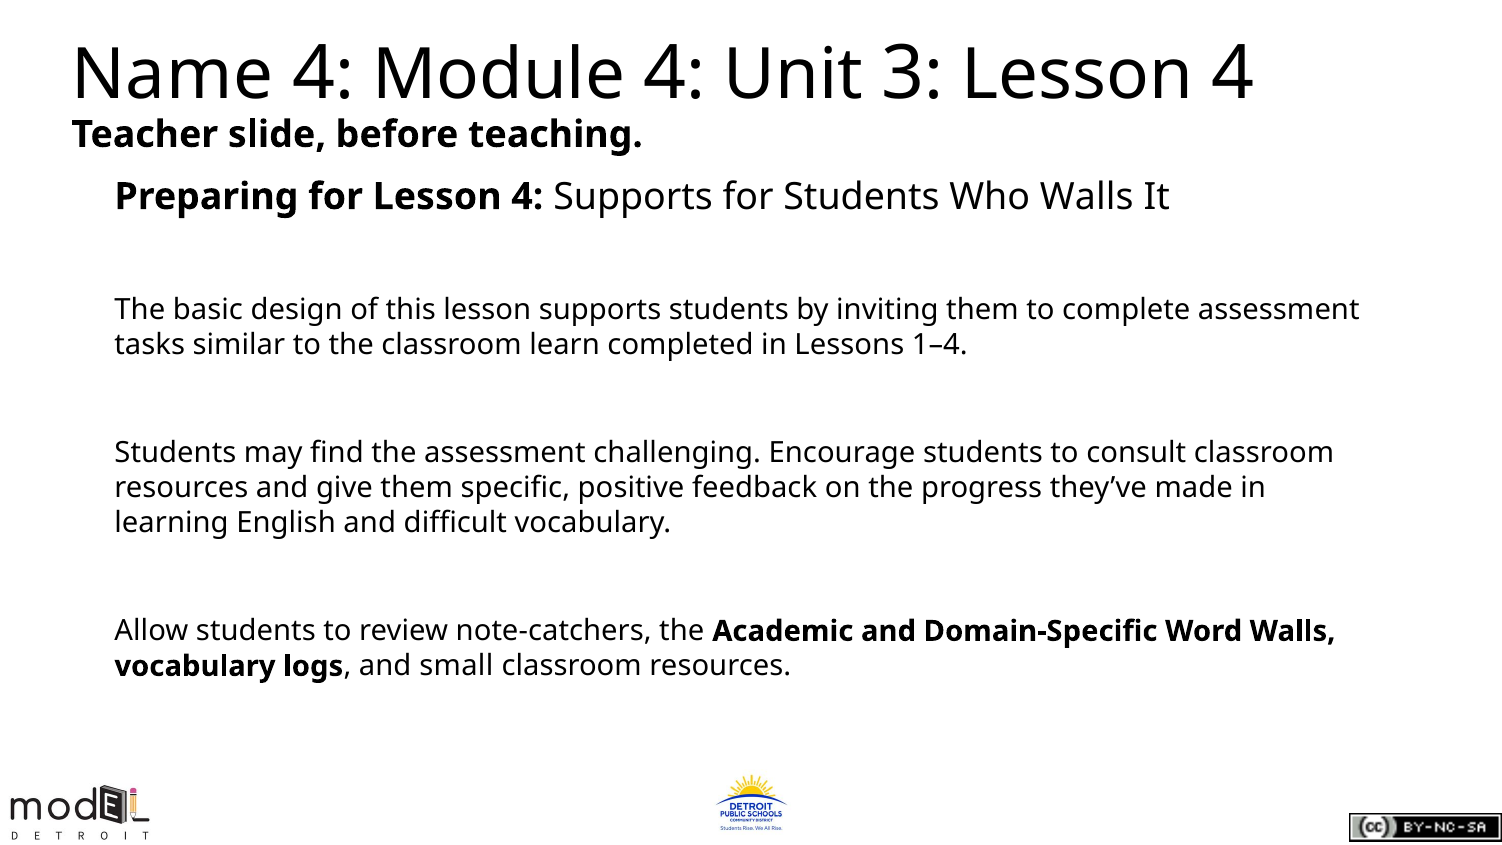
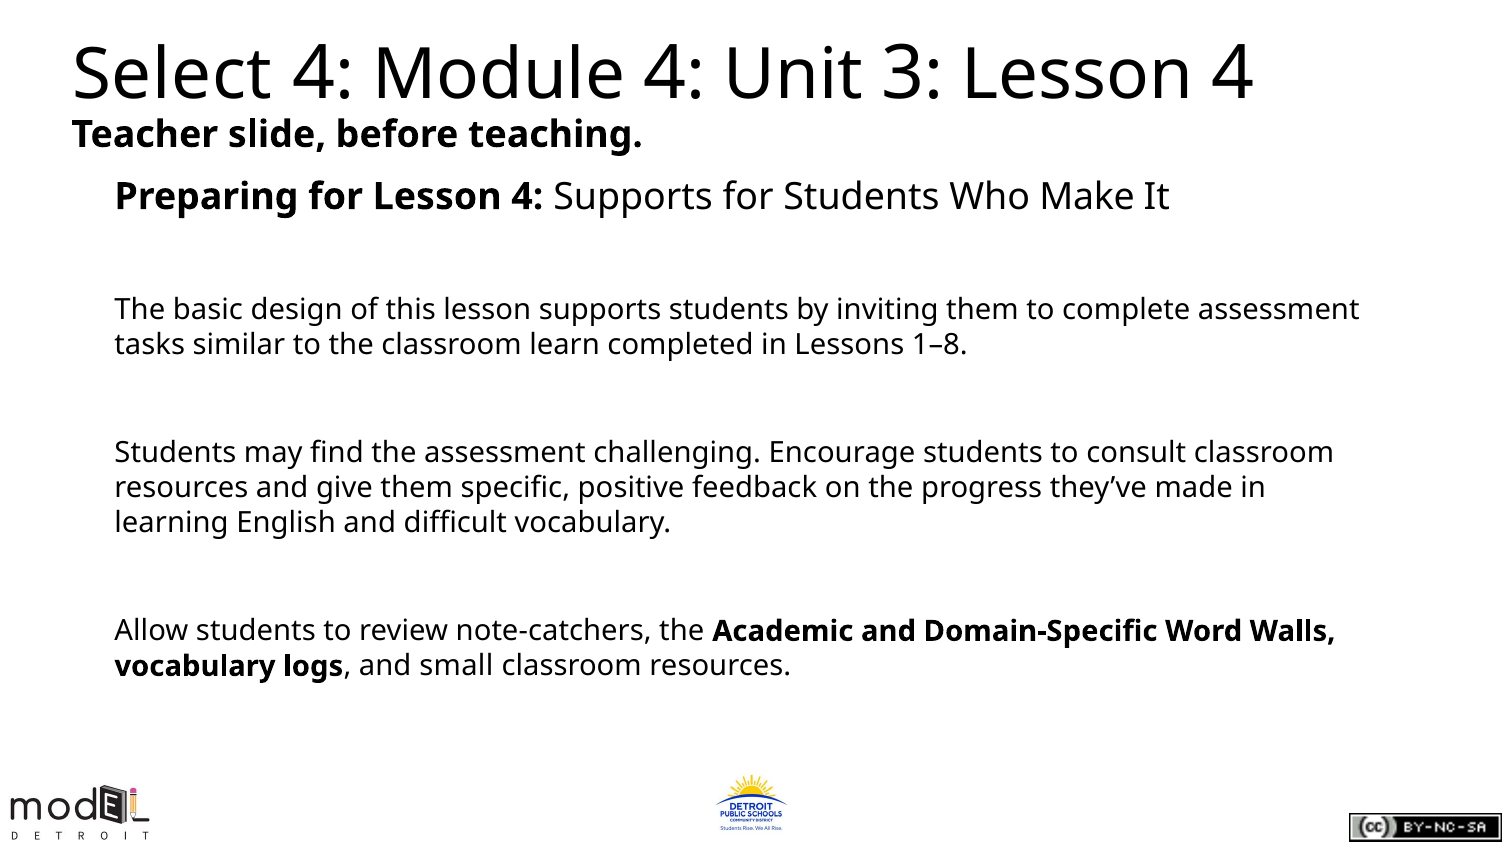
Name: Name -> Select (172, 75)
Who Walls: Walls -> Make (1087, 197)
1–4: 1–4 -> 1–8 (940, 345)
